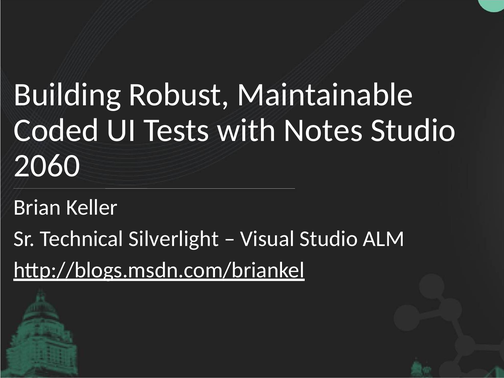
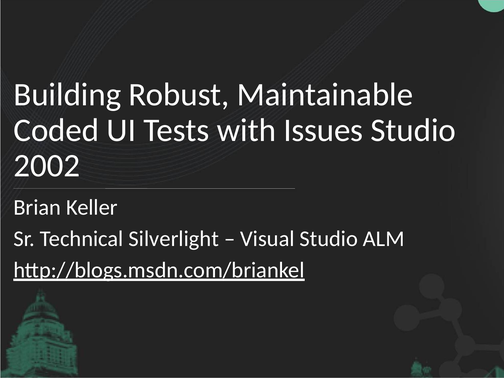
Notes: Notes -> Issues (323, 130)
2060: 2060 -> 2002 (47, 166)
